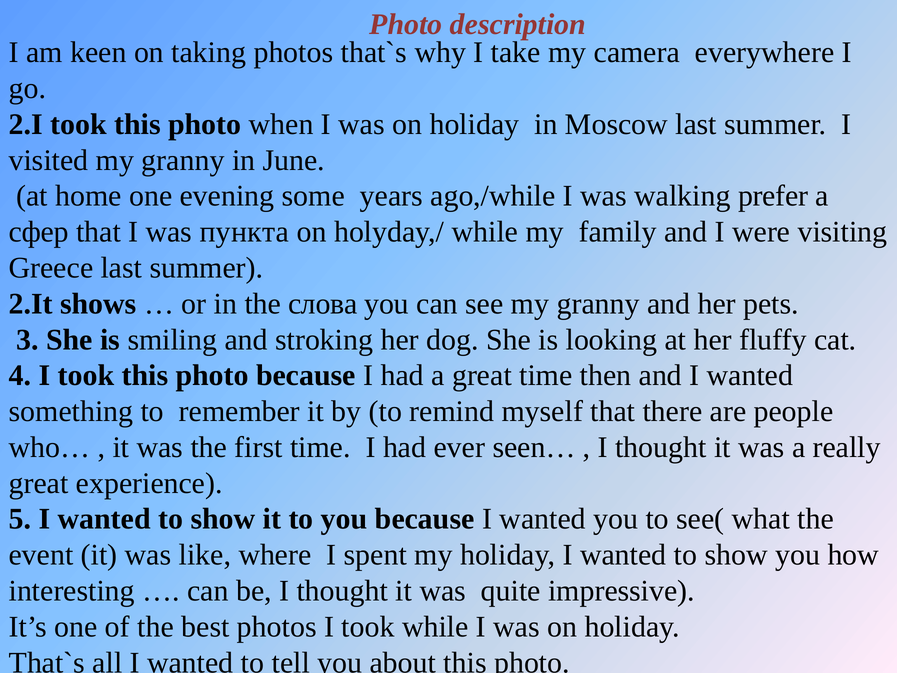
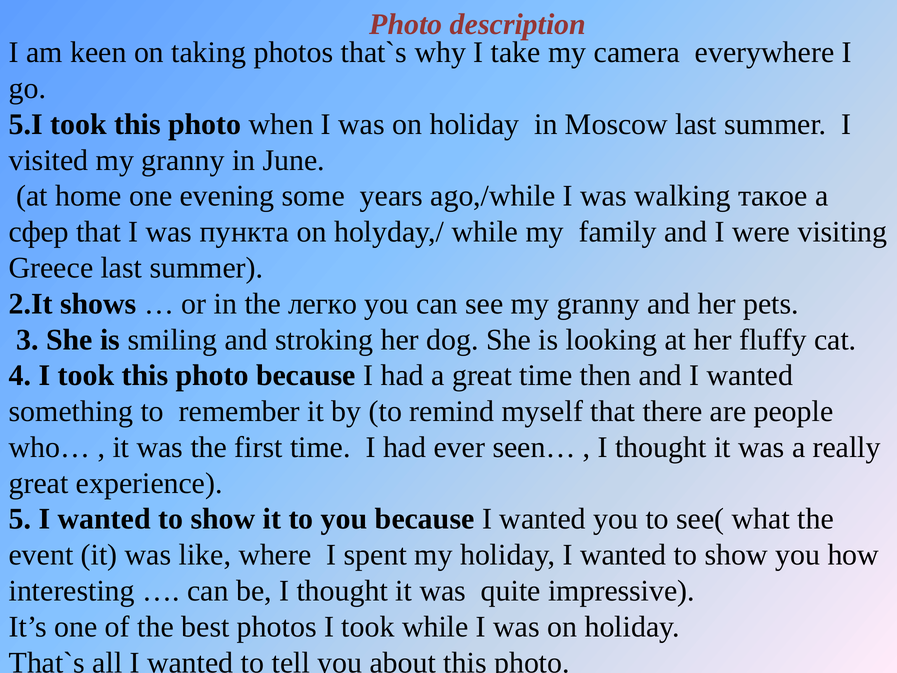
2.I: 2.I -> 5.I (26, 124)
prefer: prefer -> такое (773, 196)
слова: слова -> легко (323, 304)
